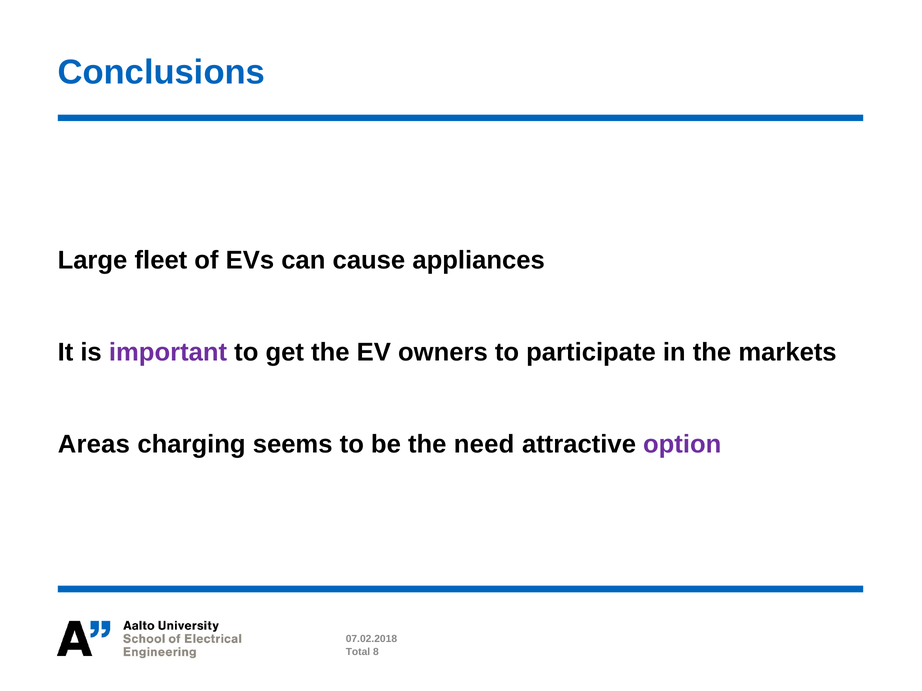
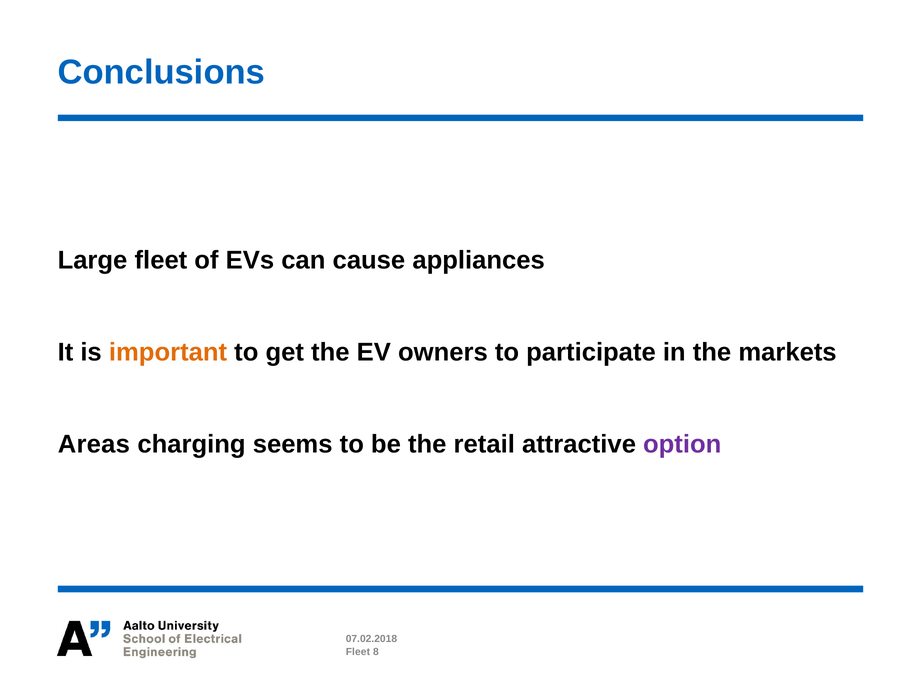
important colour: purple -> orange (168, 353)
need: need -> retail (484, 445)
Total: Total -> Fleet (358, 652)
